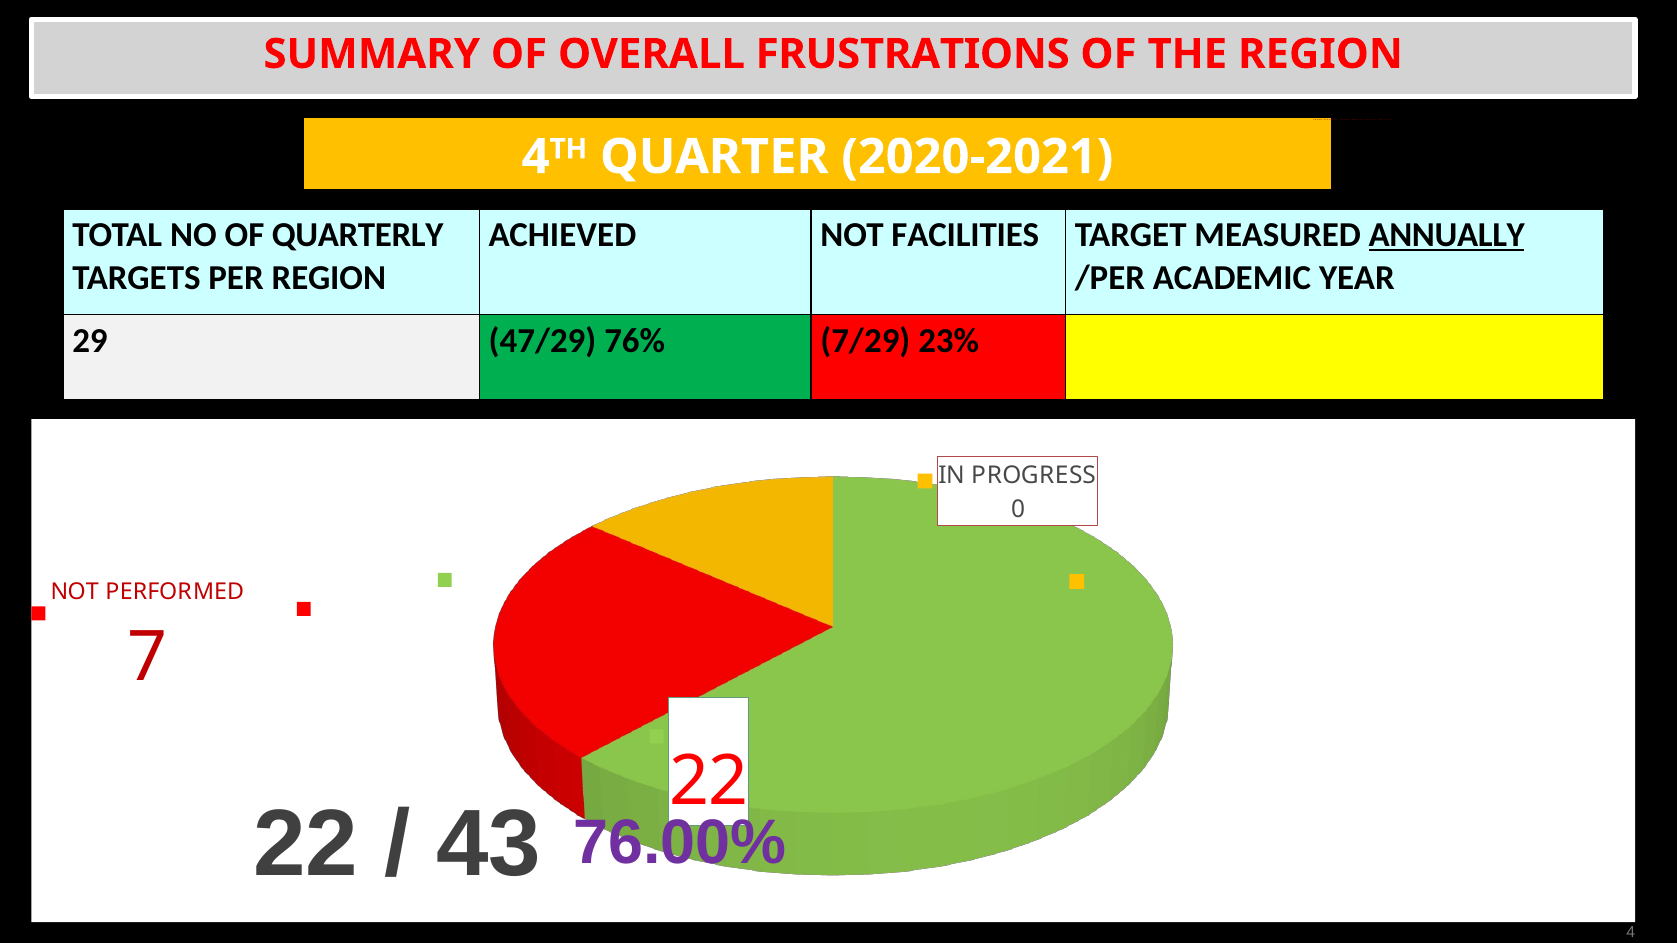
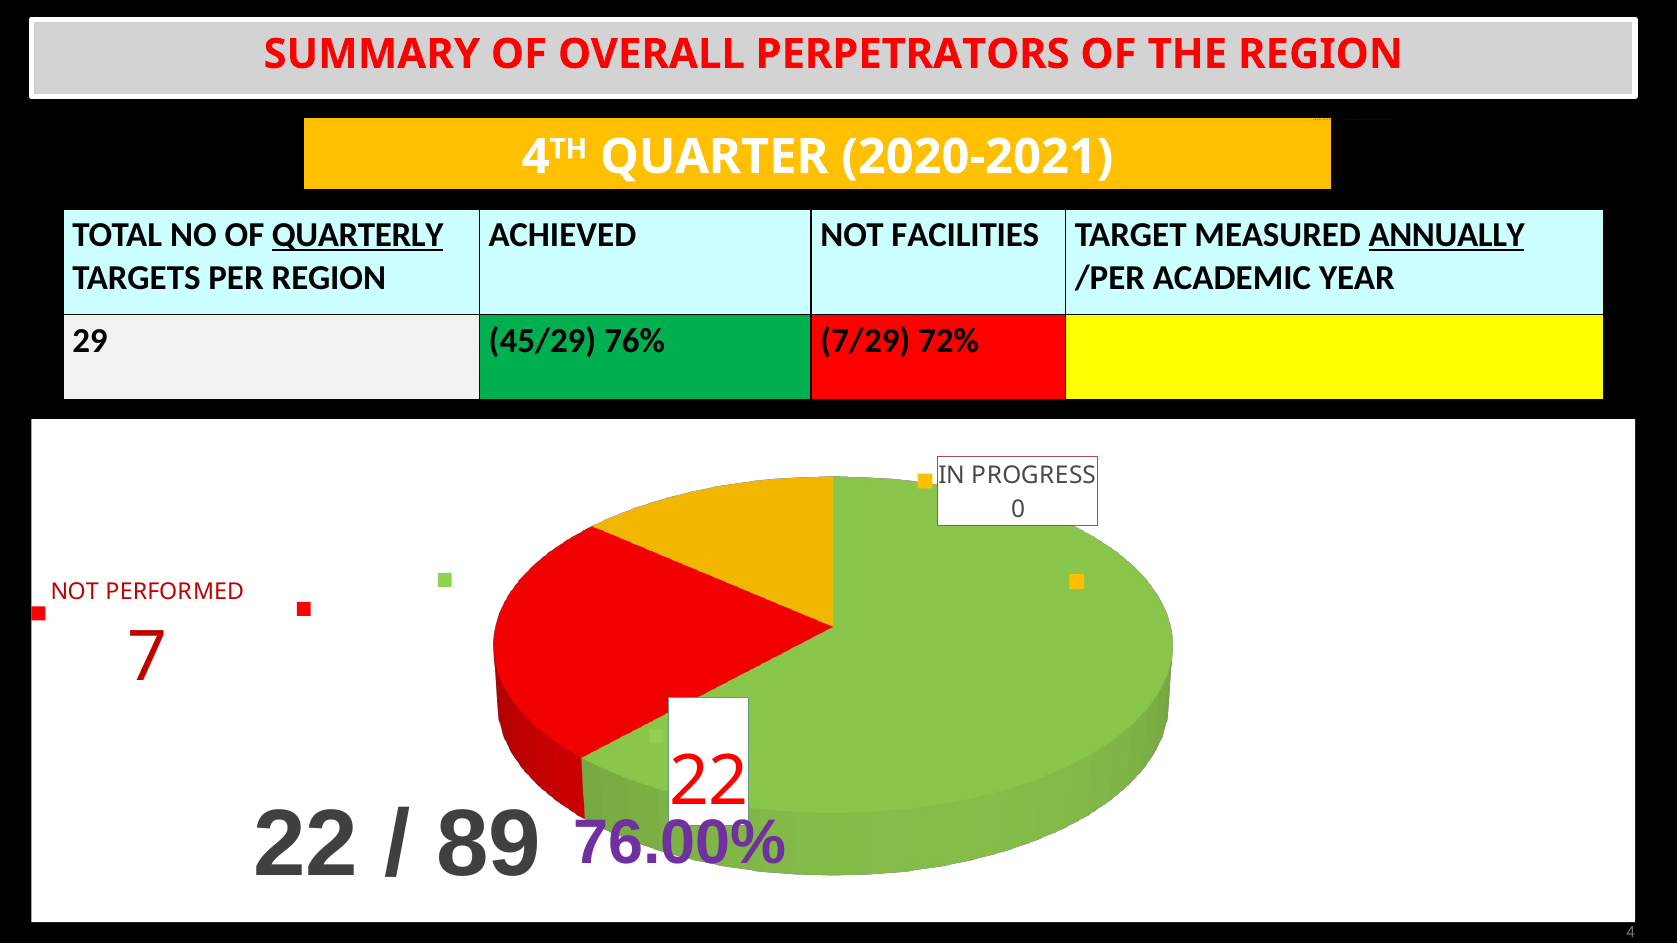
FRUSTRATIONS: FRUSTRATIONS -> PERPETRATORS (913, 54)
QUARTERLY underline: none -> present (358, 235)
47/29: 47/29 -> 45/29 (543, 341)
23%: 23% -> 72% (949, 341)
43: 43 -> 89 (489, 845)
